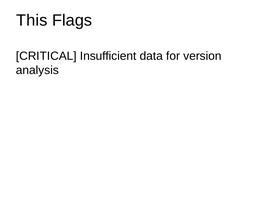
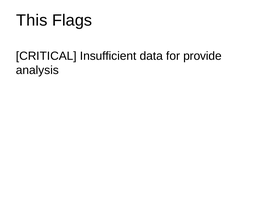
version: version -> provide (202, 56)
